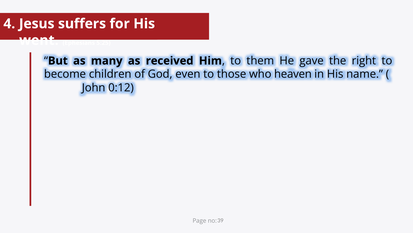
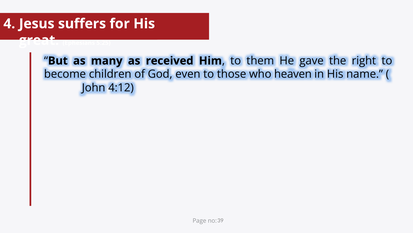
went: went -> great (39, 40)
0:12: 0:12 -> 4:12 (121, 88)
